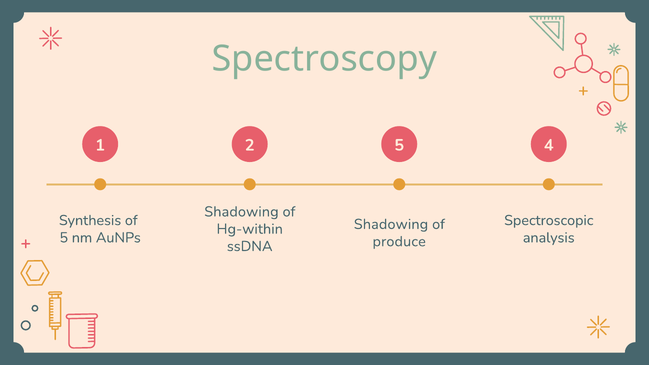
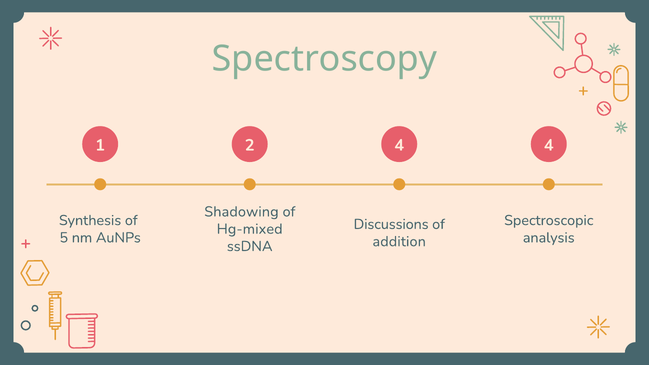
2 5: 5 -> 4 (399, 145)
Shadowing: Shadowing -> Discussions (391, 224)
Hg-within: Hg-within -> Hg-mixed (250, 229)
produce: produce -> addition (399, 242)
